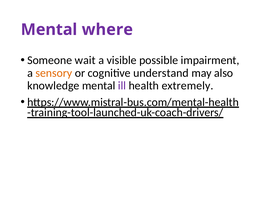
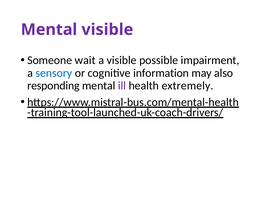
Mental where: where -> visible (107, 29)
sensory colour: orange -> blue (54, 73)
understand: understand -> information (161, 73)
knowledge: knowledge -> responding (53, 85)
